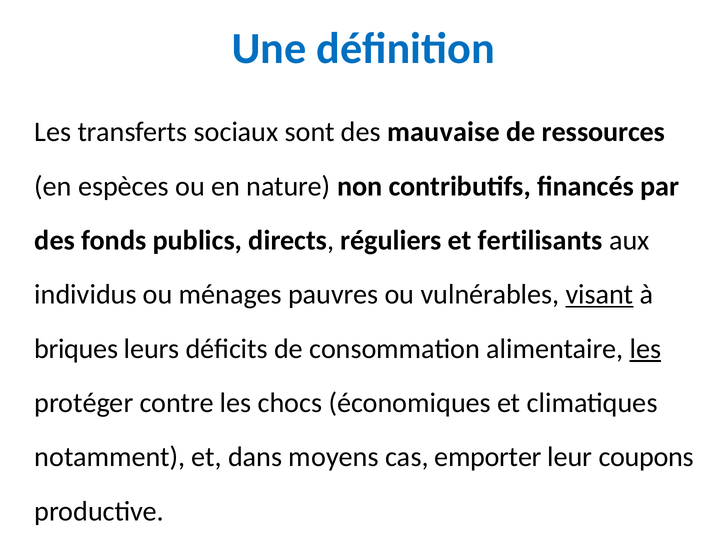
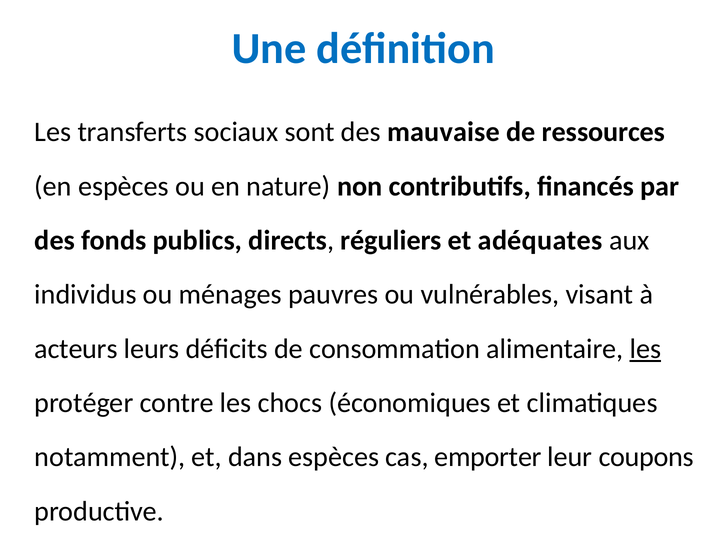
fertilisants: fertilisants -> adéquates (540, 240)
visant underline: present -> none (600, 294)
briques: briques -> acteurs (76, 349)
dans moyens: moyens -> espèces (334, 457)
